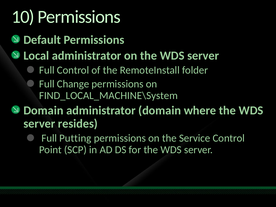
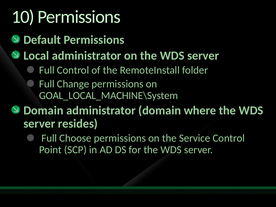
FIND_LOCAL_MACHINE\System: FIND_LOCAL_MACHINE\System -> GOAL_LOCAL_MACHINE\System (109, 96)
Putting: Putting -> Choose (75, 138)
